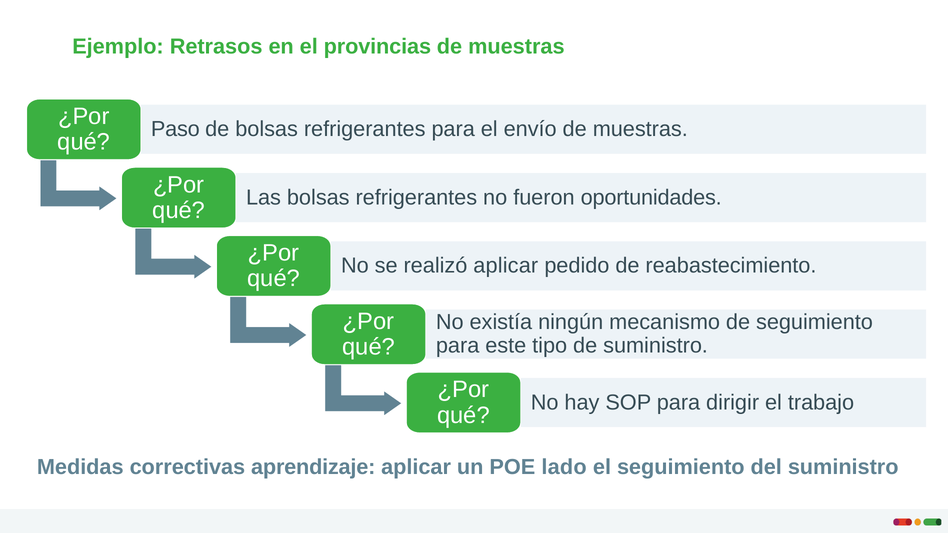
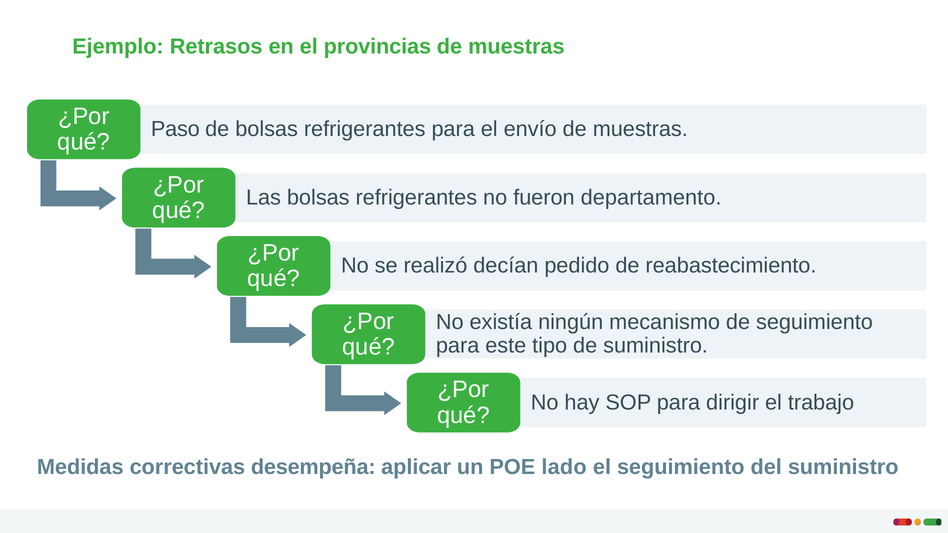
oportunidades: oportunidades -> departamento (651, 198)
realizó aplicar: aplicar -> decían (506, 266)
aprendizaje: aprendizaje -> desempeña (313, 467)
